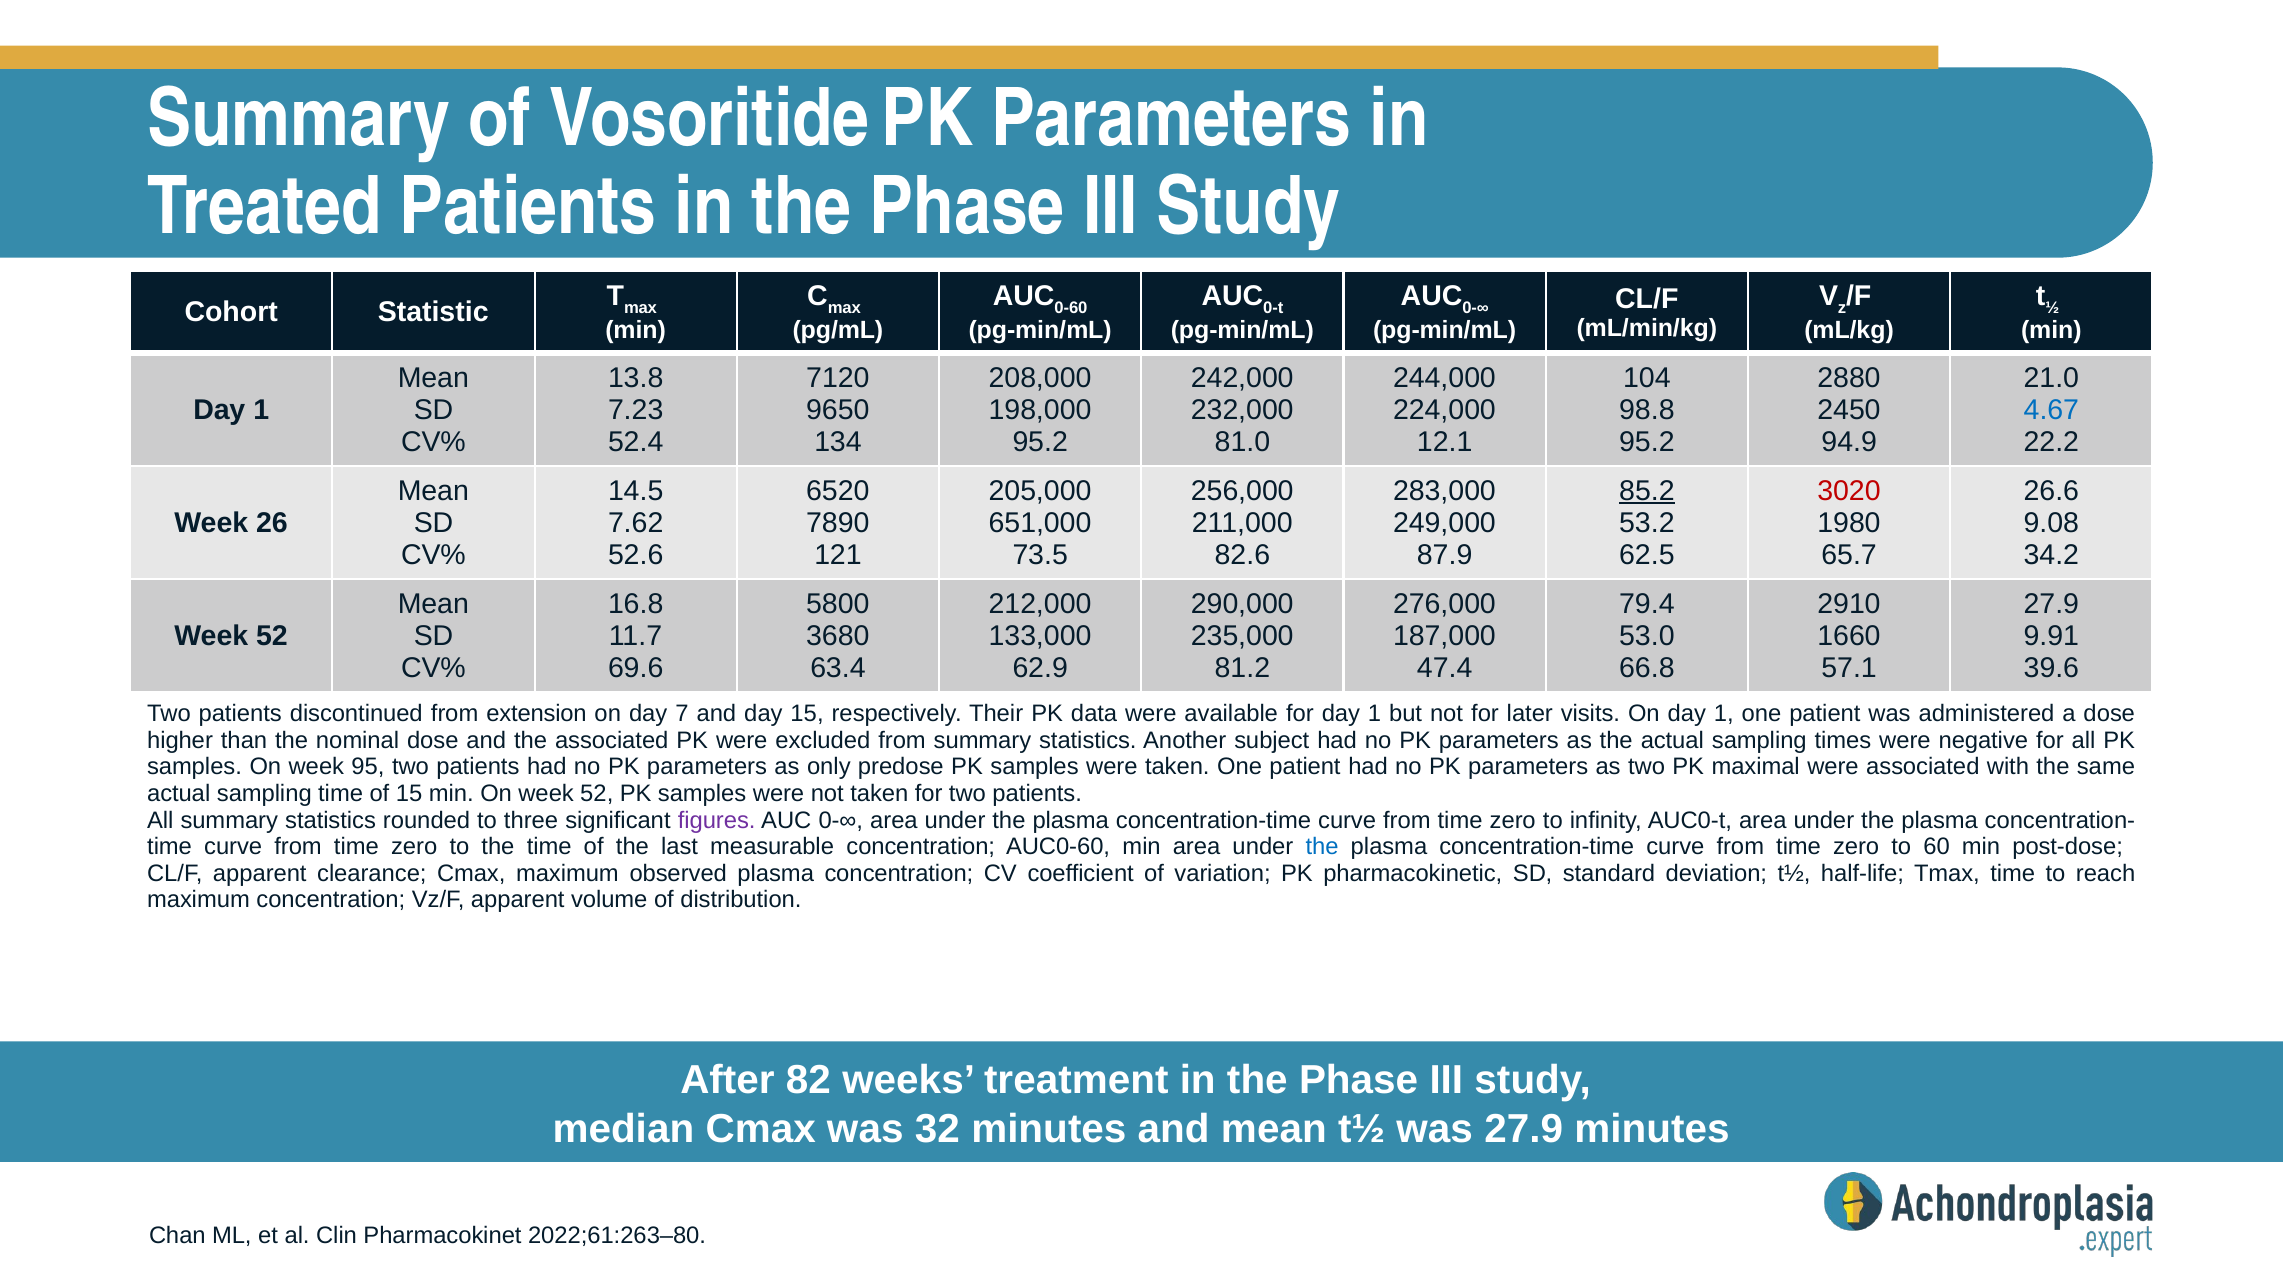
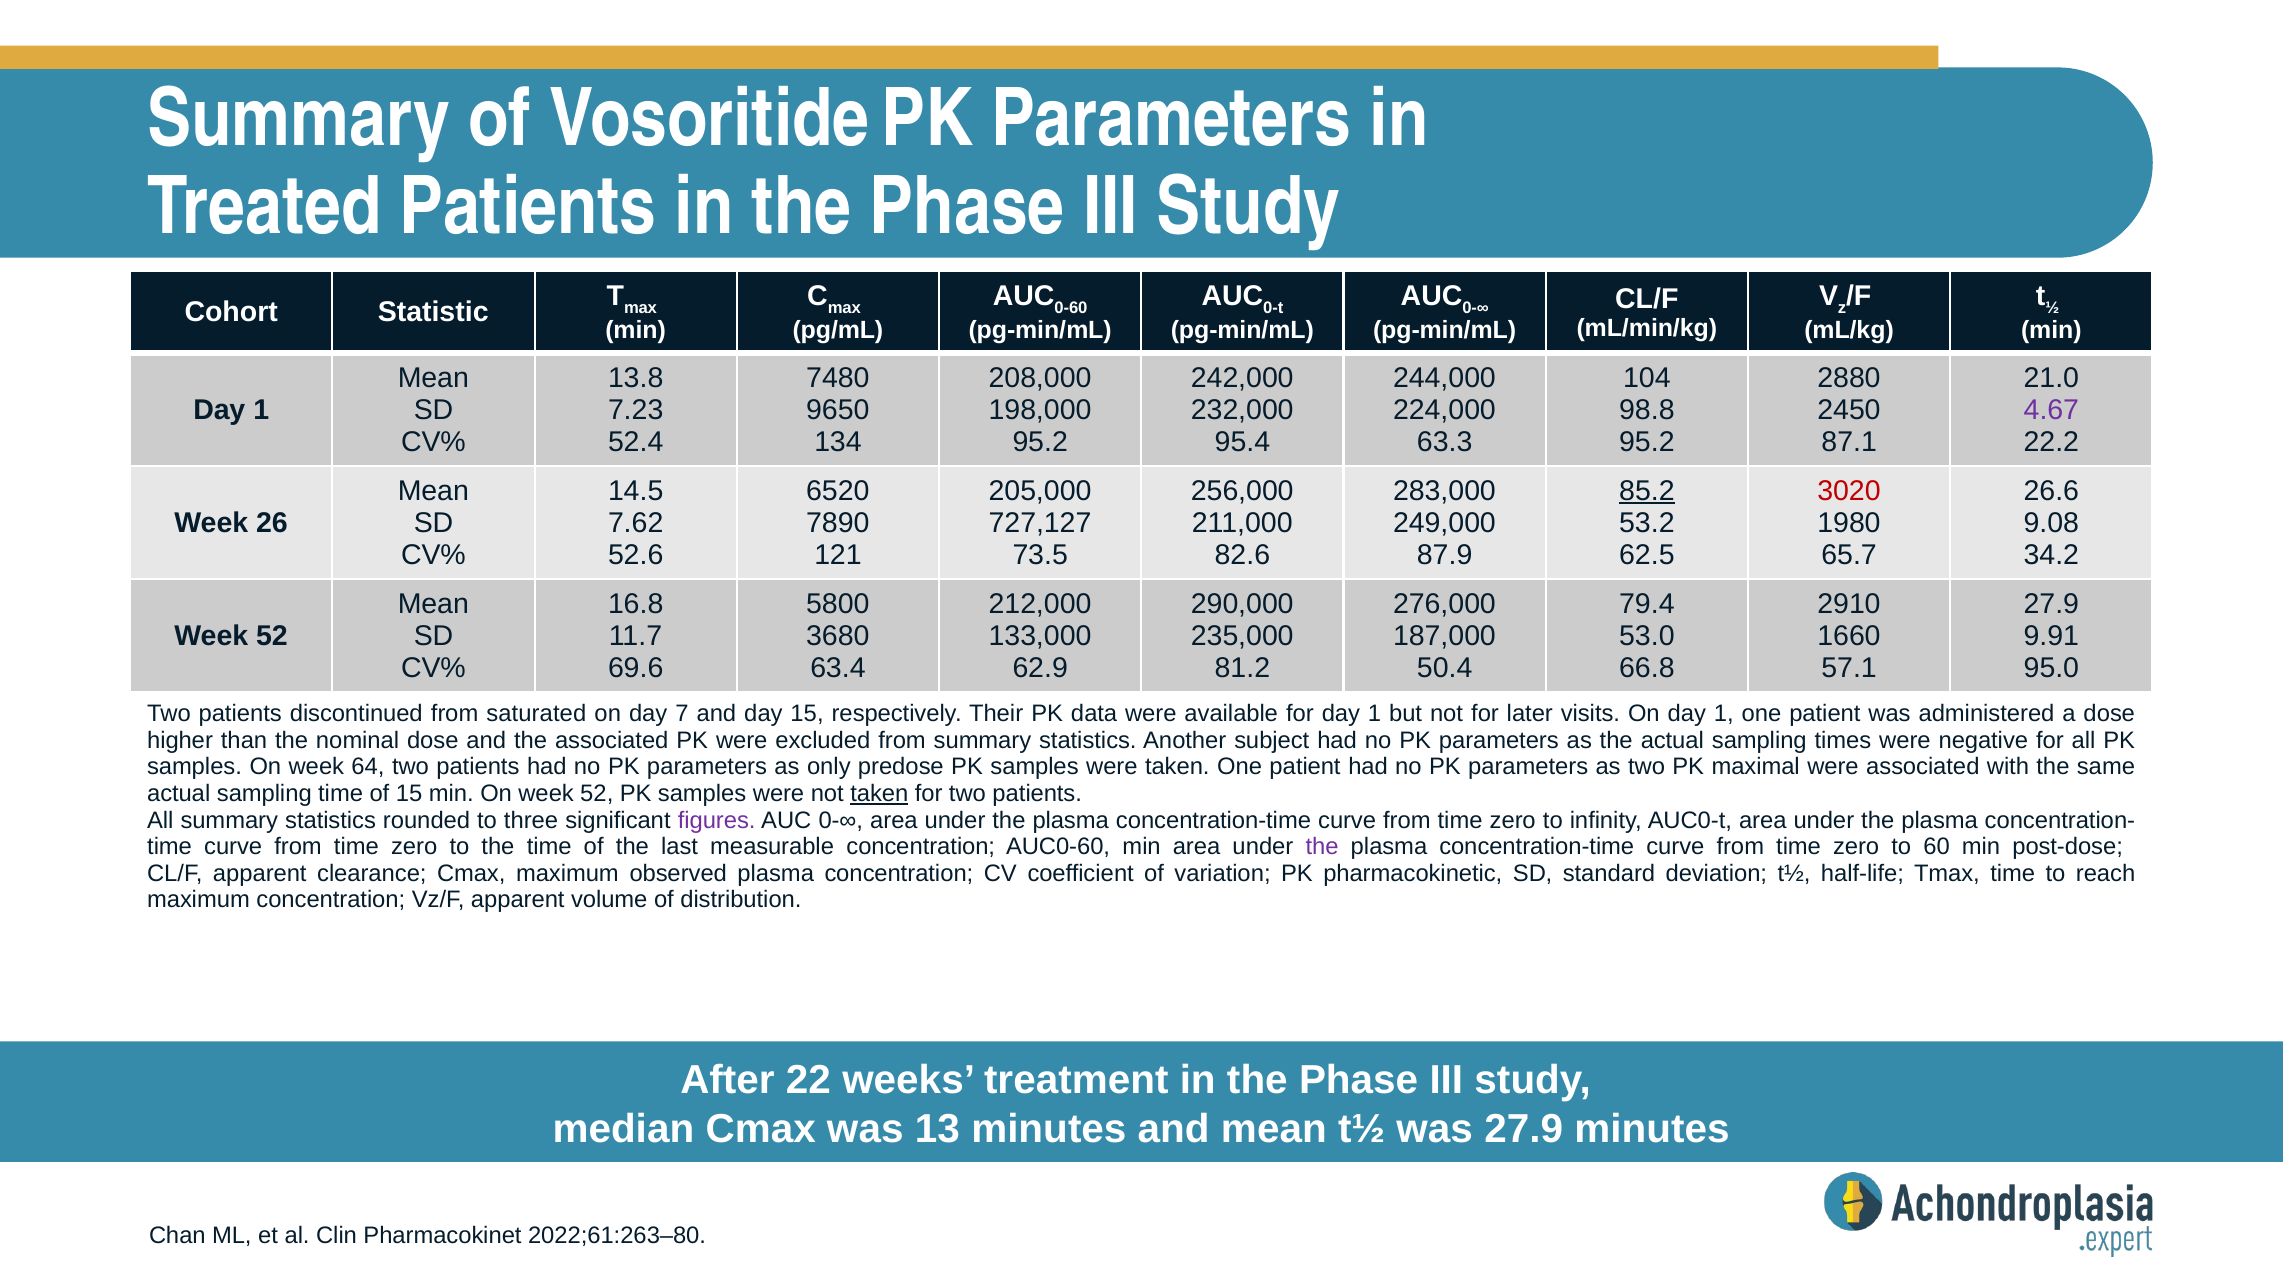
7120: 7120 -> 7480 (838, 378)
4.67 colour: blue -> purple (2051, 410)
81.0: 81.0 -> 95.4 (1242, 442)
12.1: 12.1 -> 63.3 (1445, 442)
94.9: 94.9 -> 87.1 (1849, 442)
651,000: 651,000 -> 727,127 (1040, 523)
47.4: 47.4 -> 50.4 (1445, 668)
39.6: 39.6 -> 95.0 (2051, 668)
extension: extension -> saturated (536, 714)
95: 95 -> 64 (368, 767)
taken underline: none -> present (879, 794)
the colour: blue -> purple (1322, 847)
82: 82 -> 22 (808, 1080)
32: 32 -> 13 (937, 1129)
